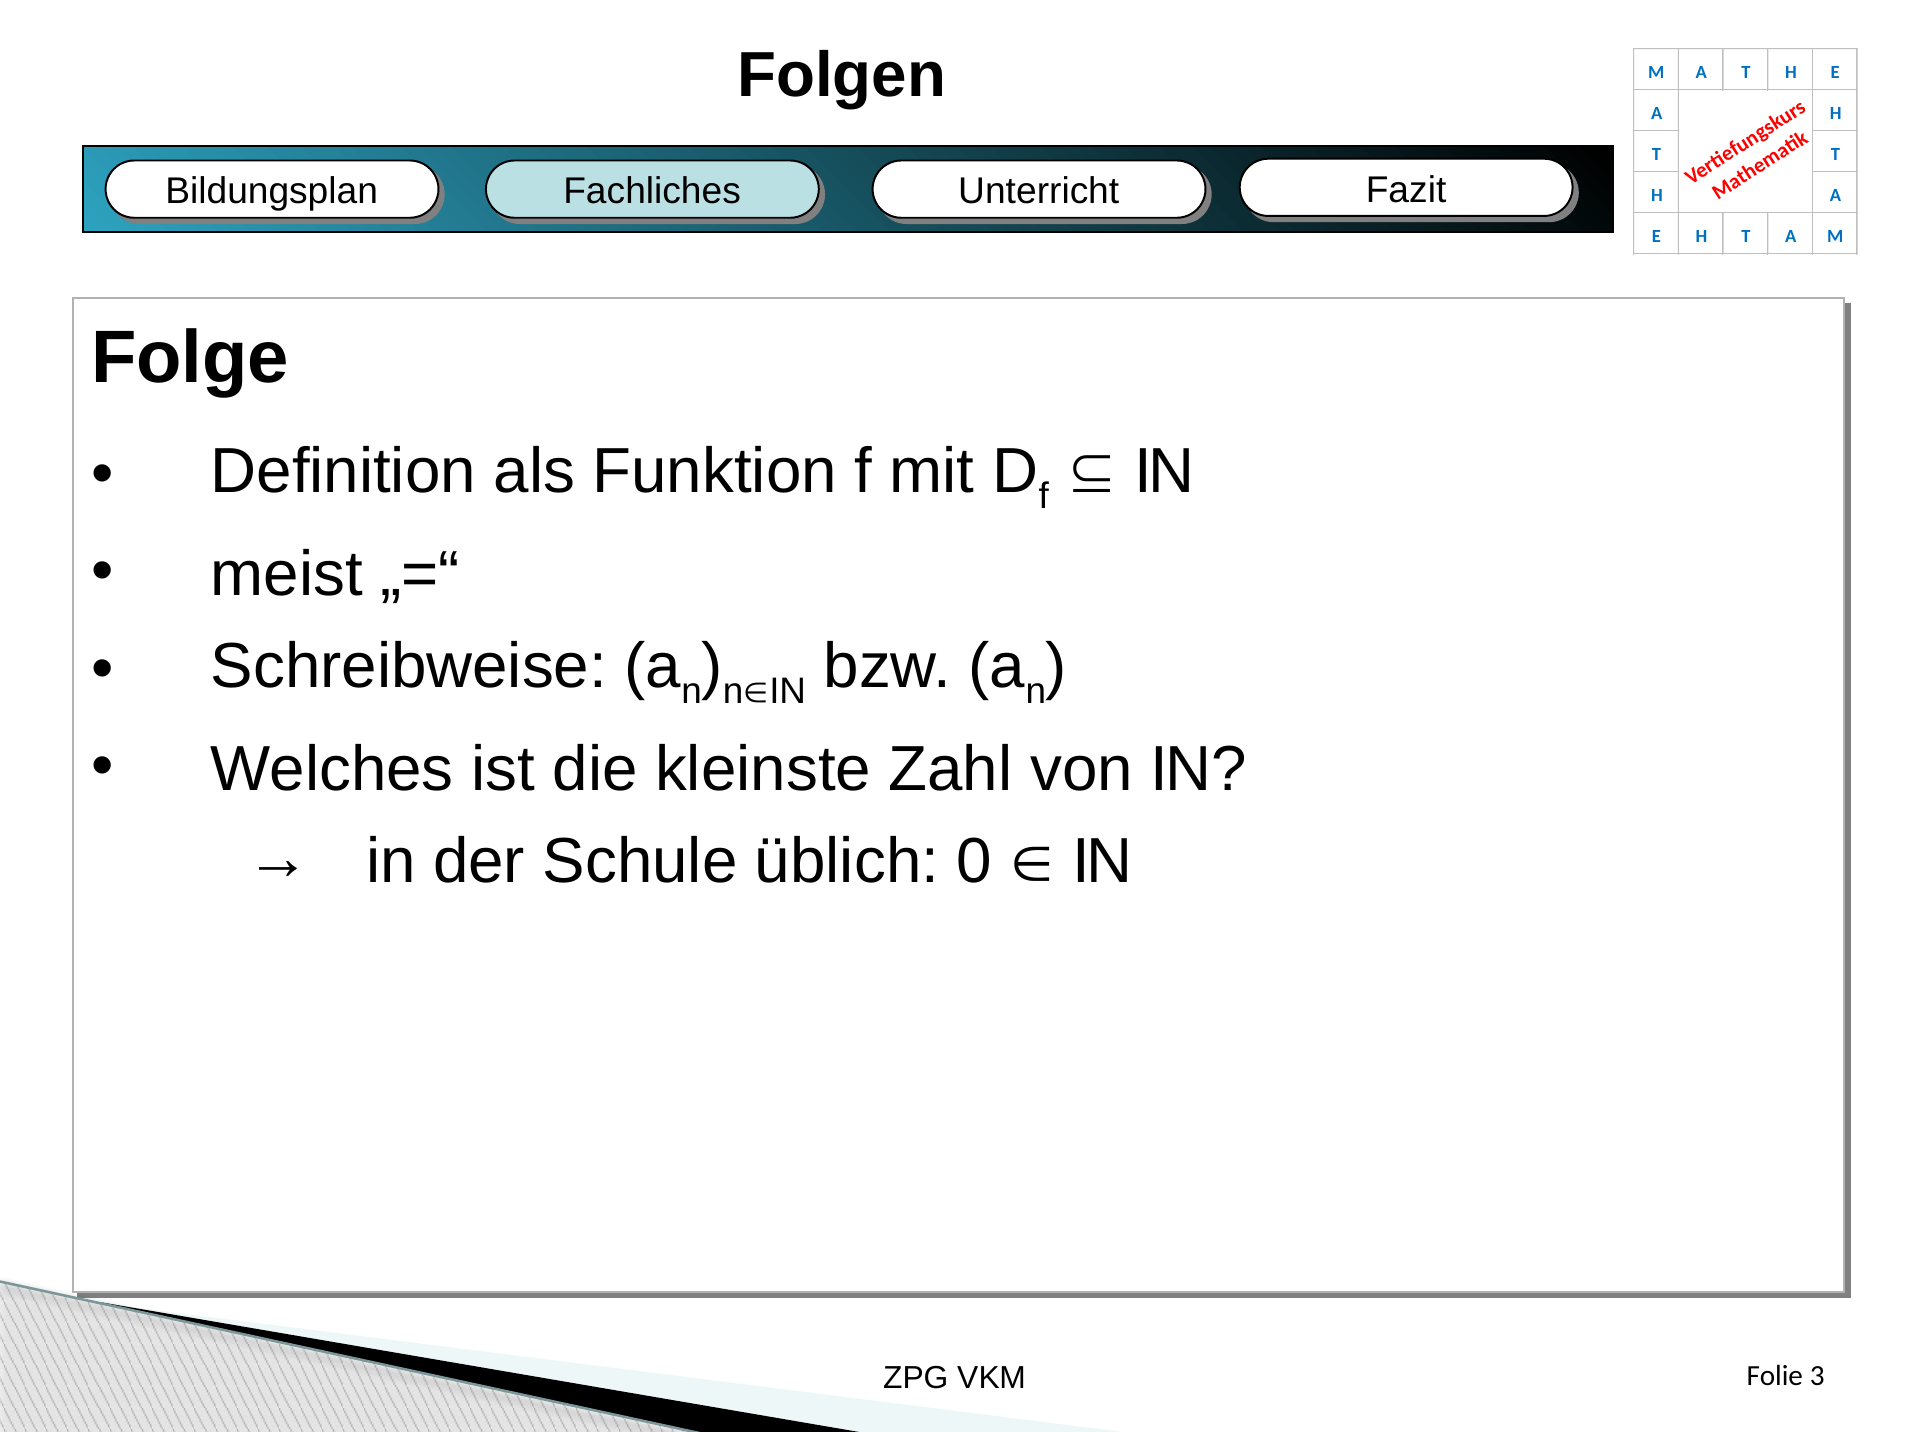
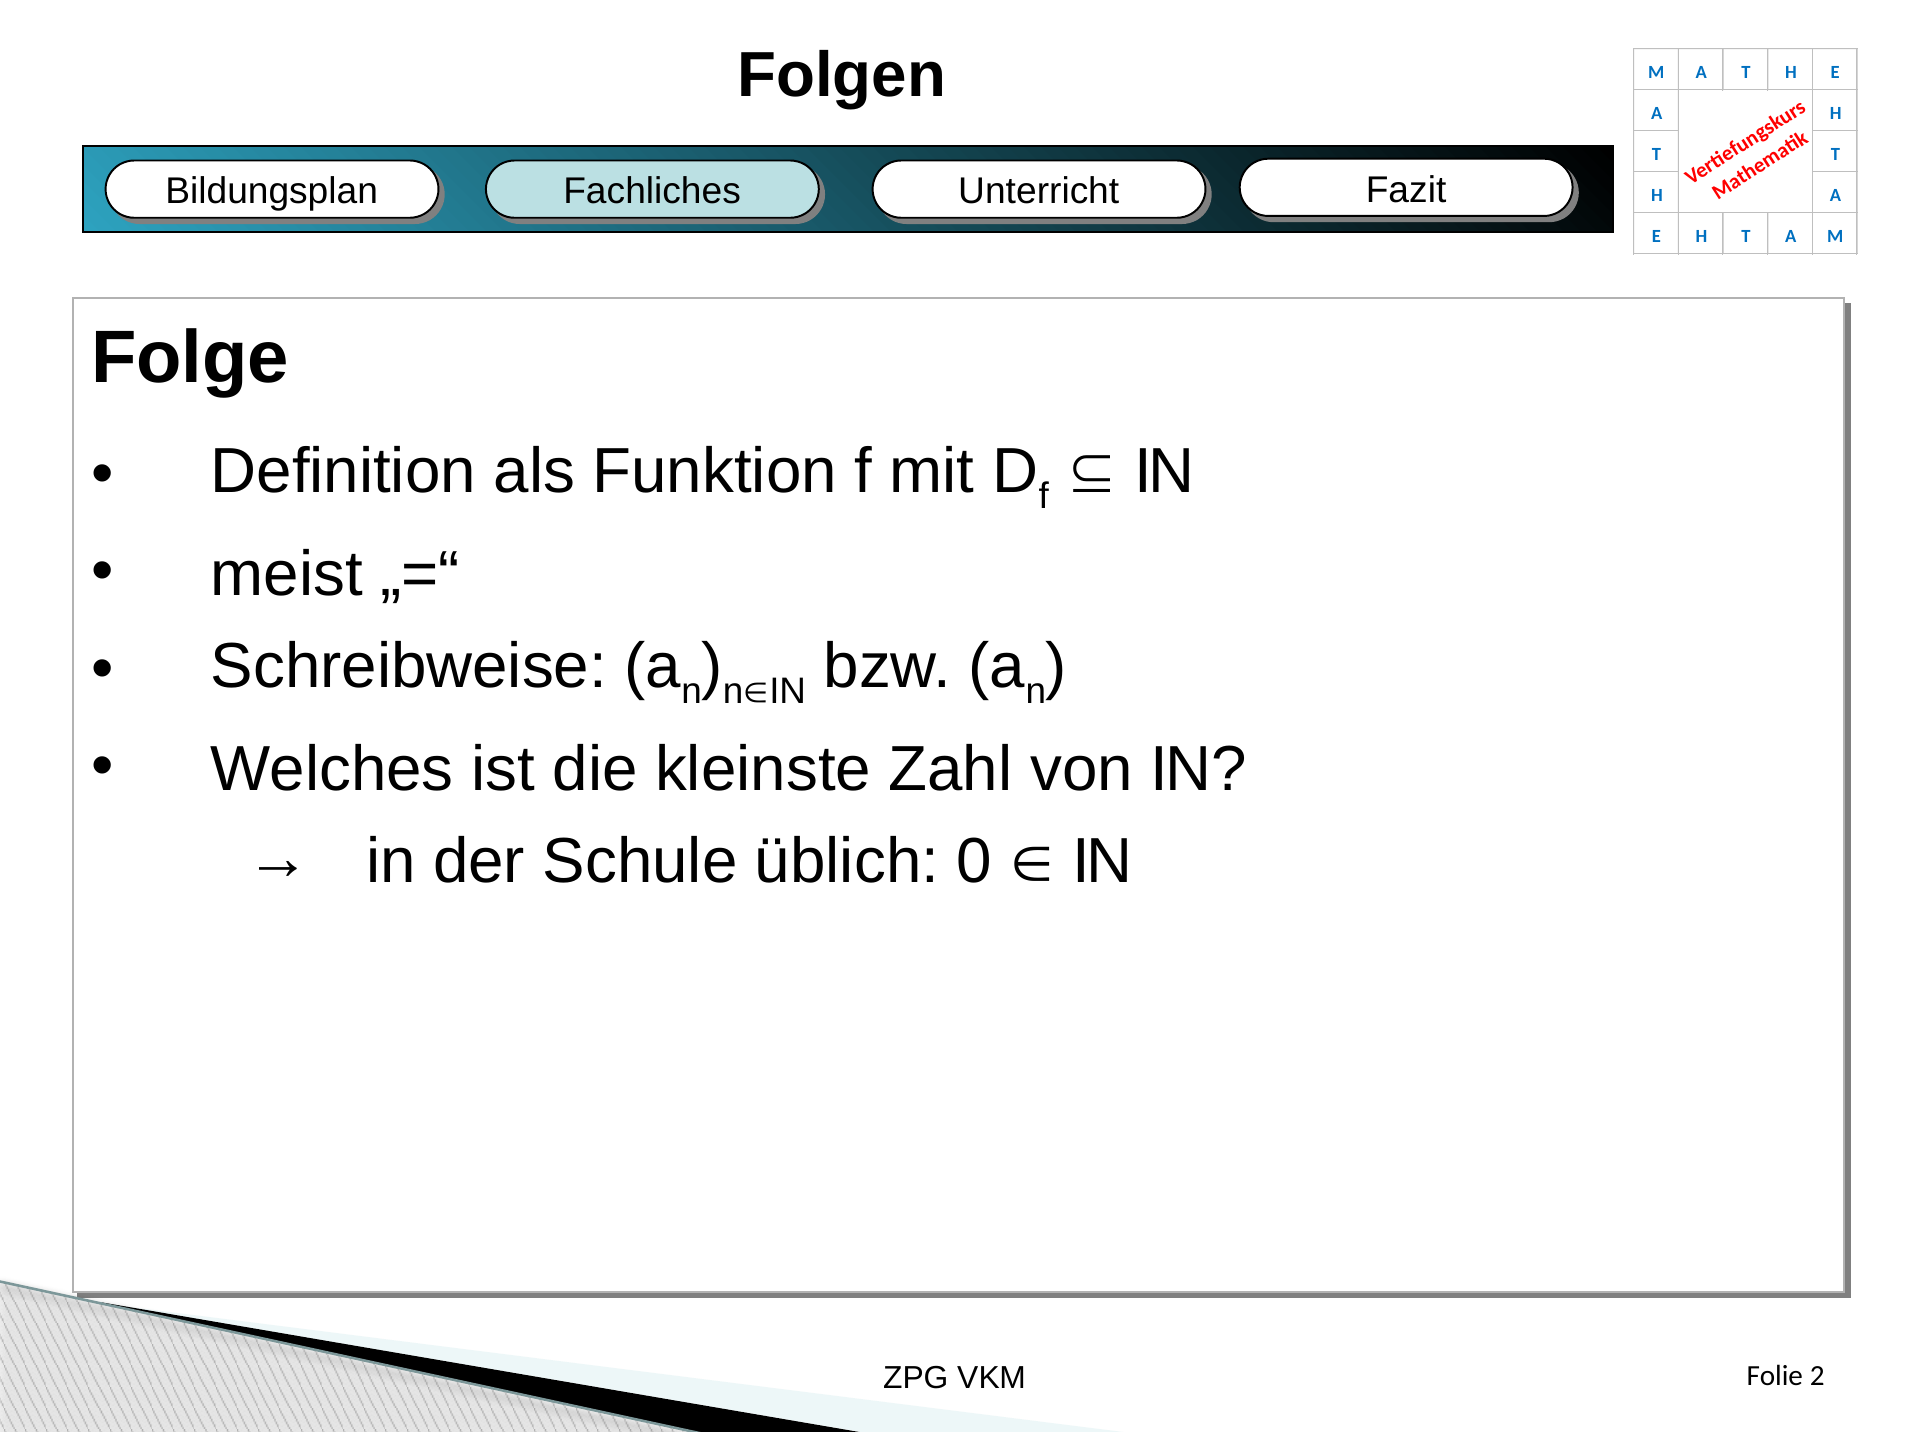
3: 3 -> 2 (1817, 1377)
